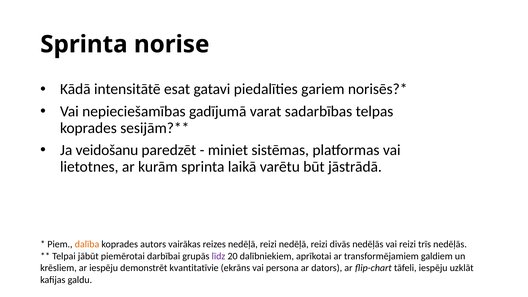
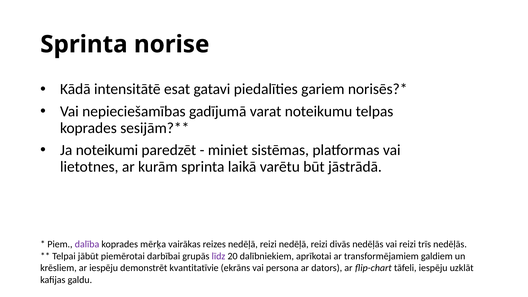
sadarbības: sadarbības -> noteikumu (319, 111)
veidošanu: veidošanu -> noteikumi (107, 150)
dalība colour: orange -> purple (87, 244)
autors: autors -> mērķa (153, 244)
